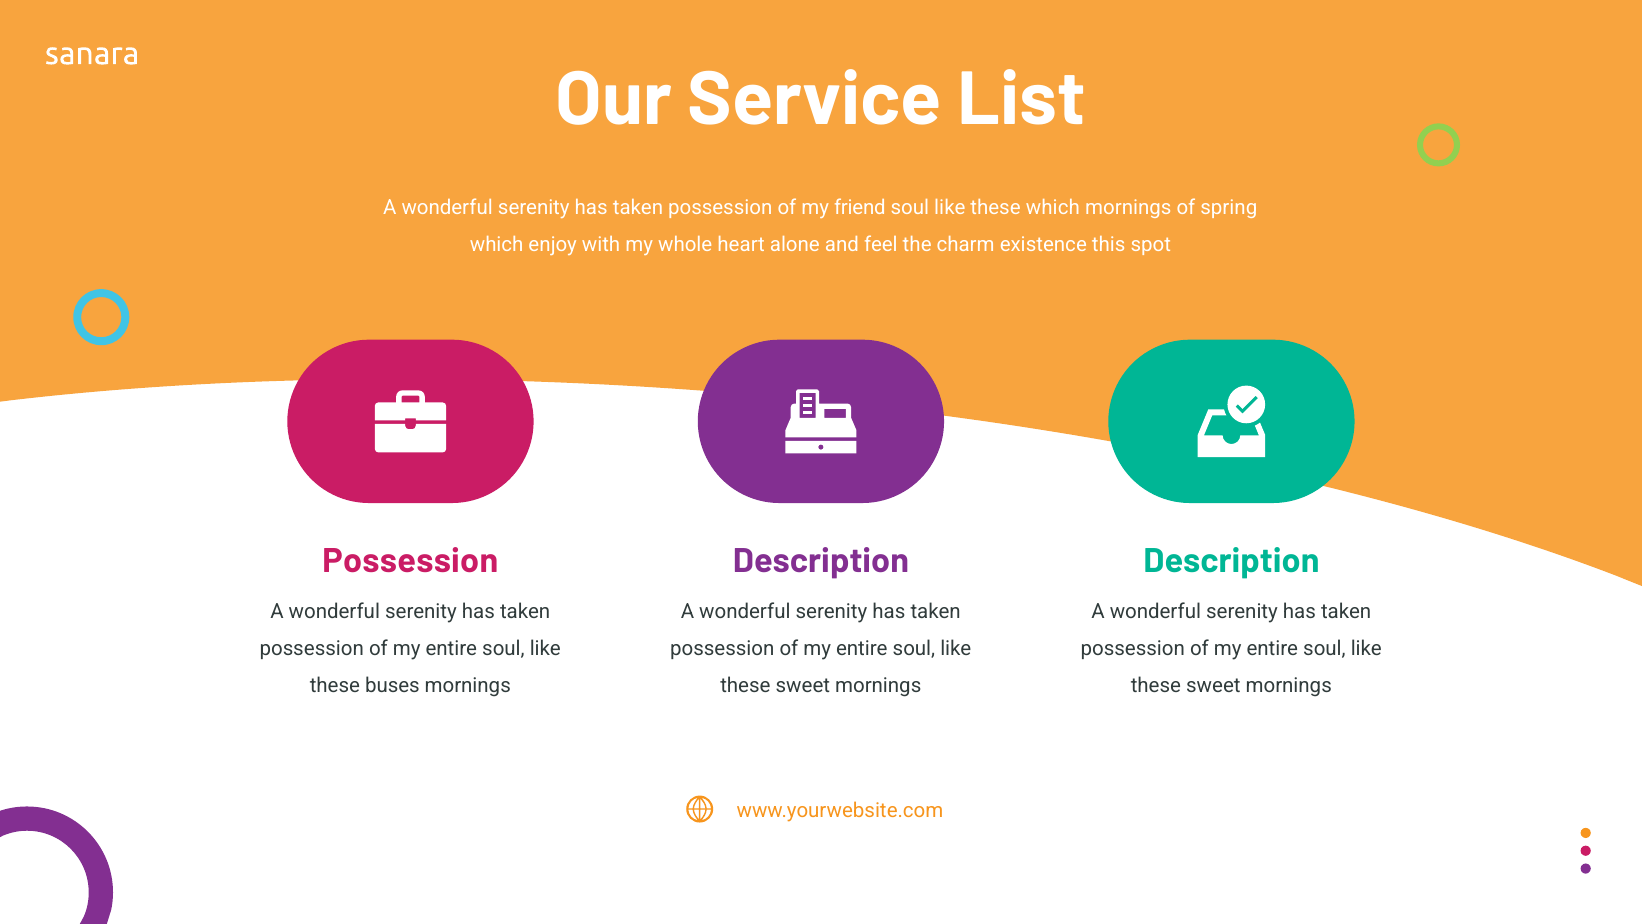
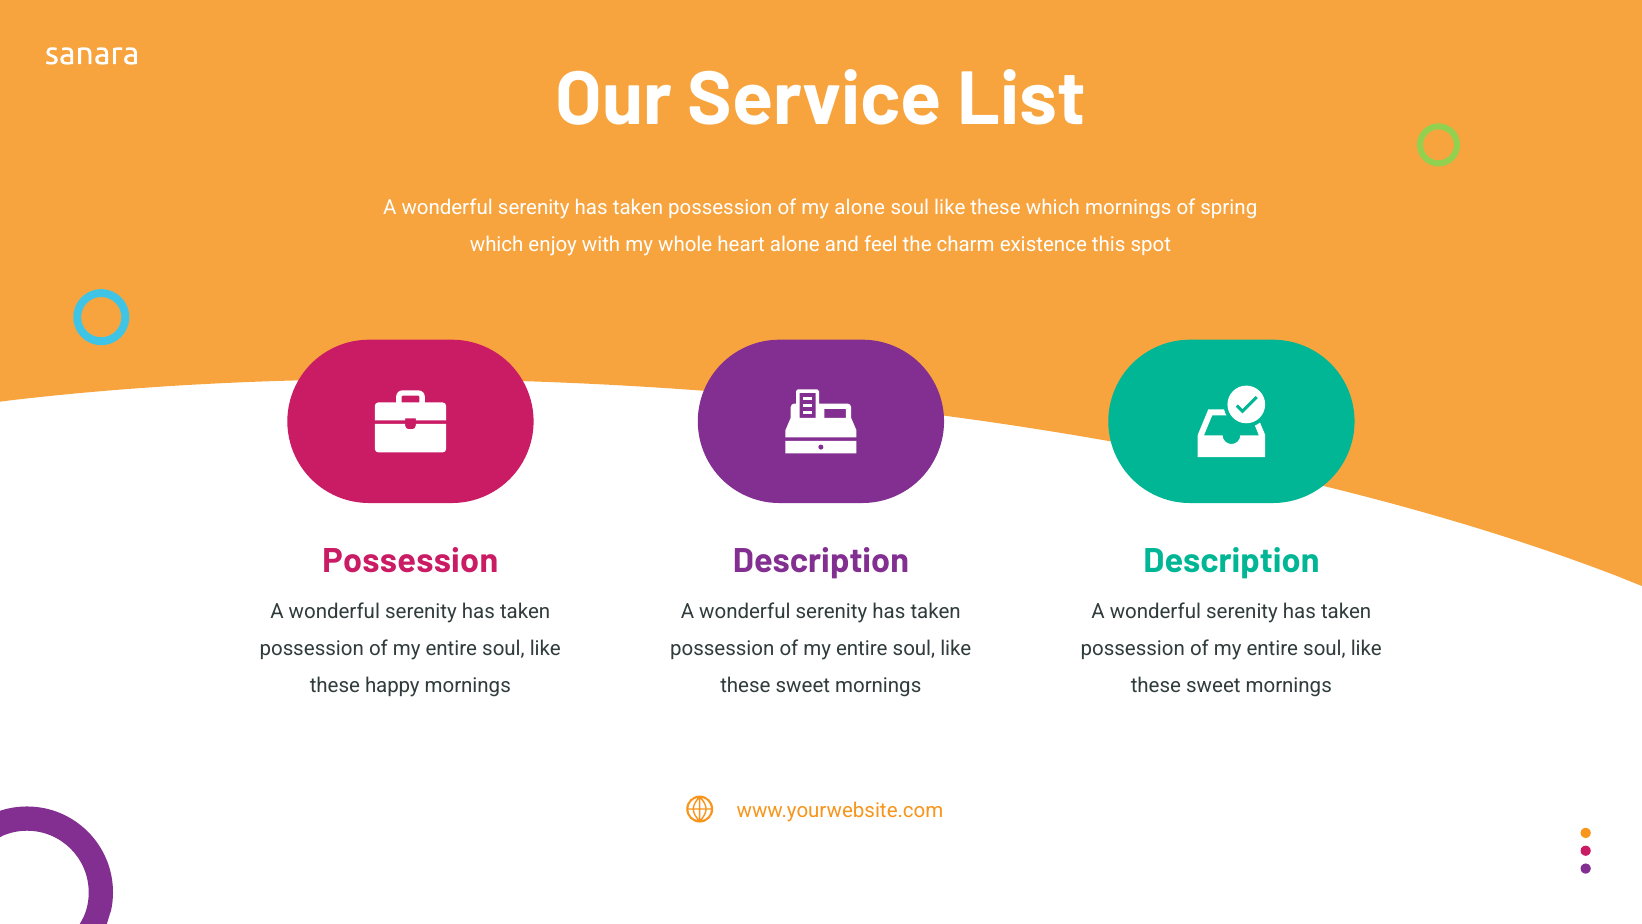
my friend: friend -> alone (860, 208)
buses: buses -> happy (392, 685)
